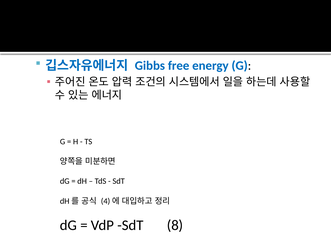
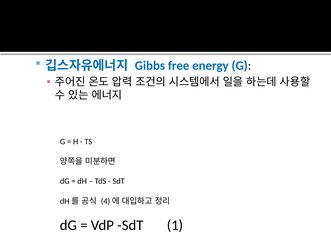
8: 8 -> 1 (175, 225)
